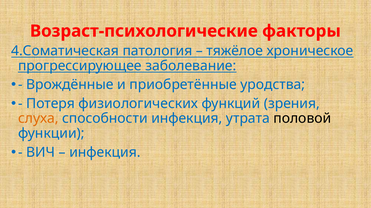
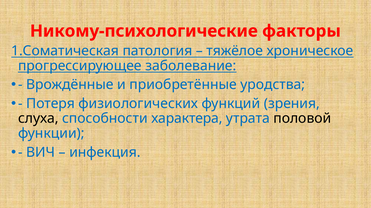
Возраст-психологические: Возраст-психологические -> Никому-психологические (144, 31)
4.Соматическая: 4.Соматическая -> 1.Соматическая (65, 51)
слуха colour: orange -> black (38, 119)
способности инфекция: инфекция -> характера (187, 119)
